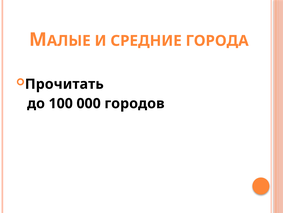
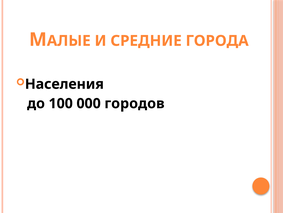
Прочитать: Прочитать -> Населения (64, 84)
